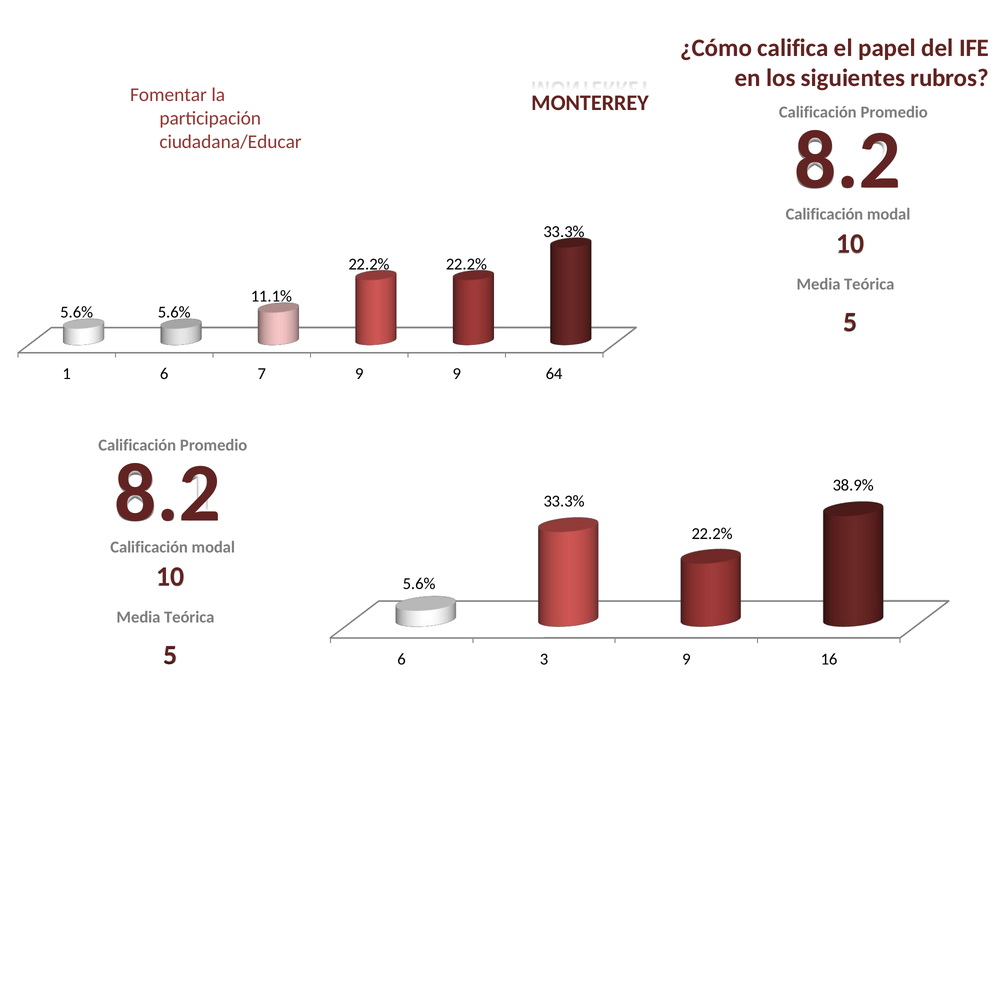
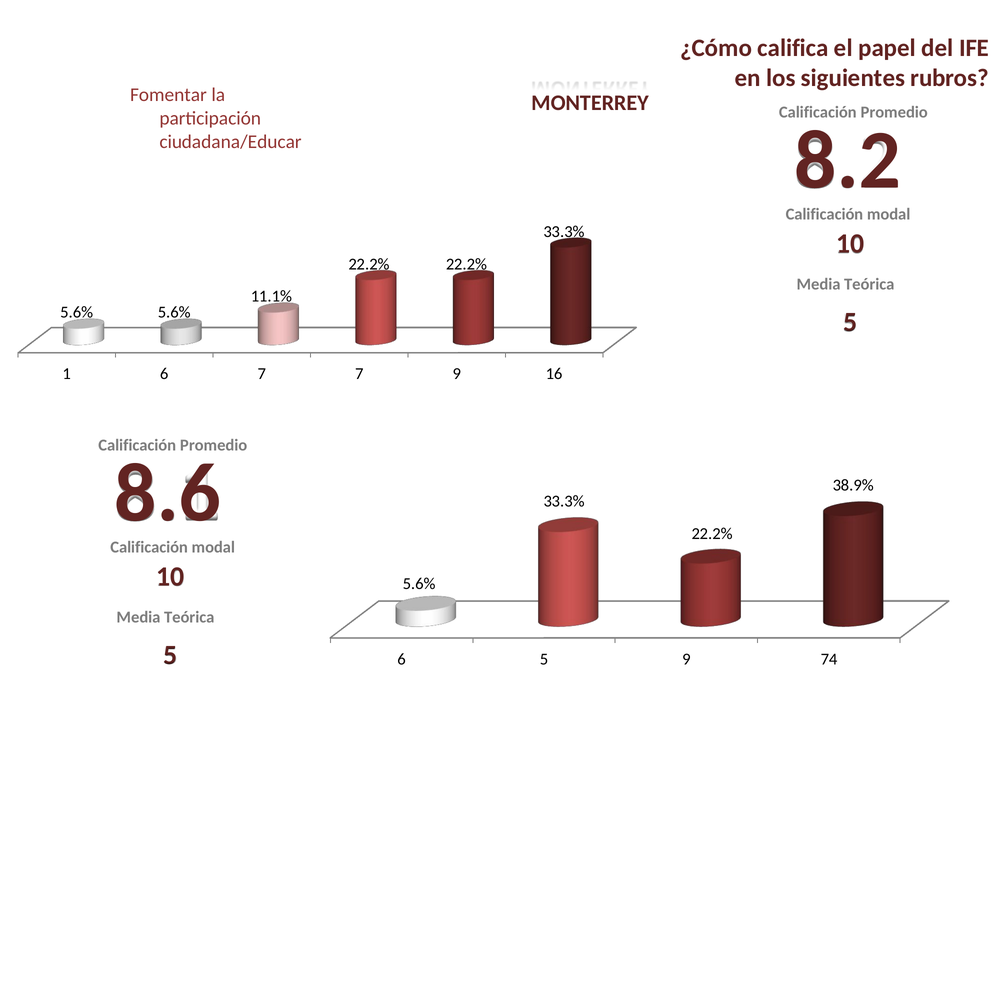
7 9: 9 -> 7 (359, 374)
64: 64 -> 16 (554, 374)
8.2: 8.2 -> 8.6 (168, 493)
6 3: 3 -> 5 (544, 659)
16: 16 -> 74 (829, 659)
